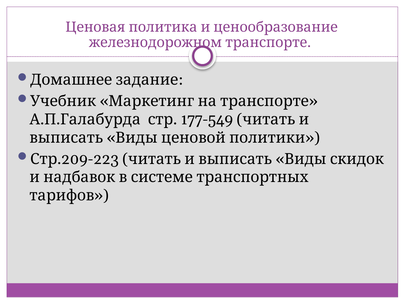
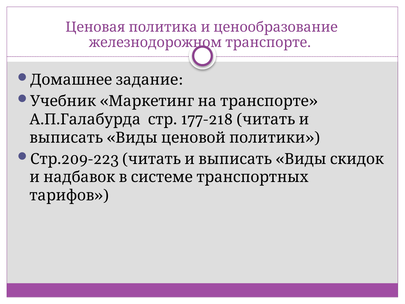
177-549: 177-549 -> 177-218 (207, 119)
